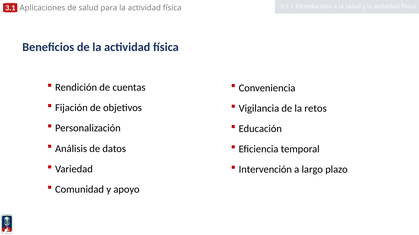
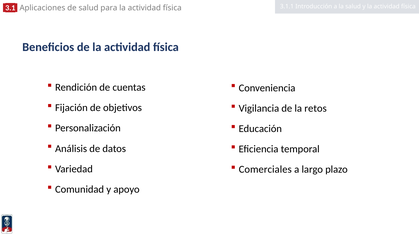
Intervención: Intervención -> Comerciales (265, 170)
